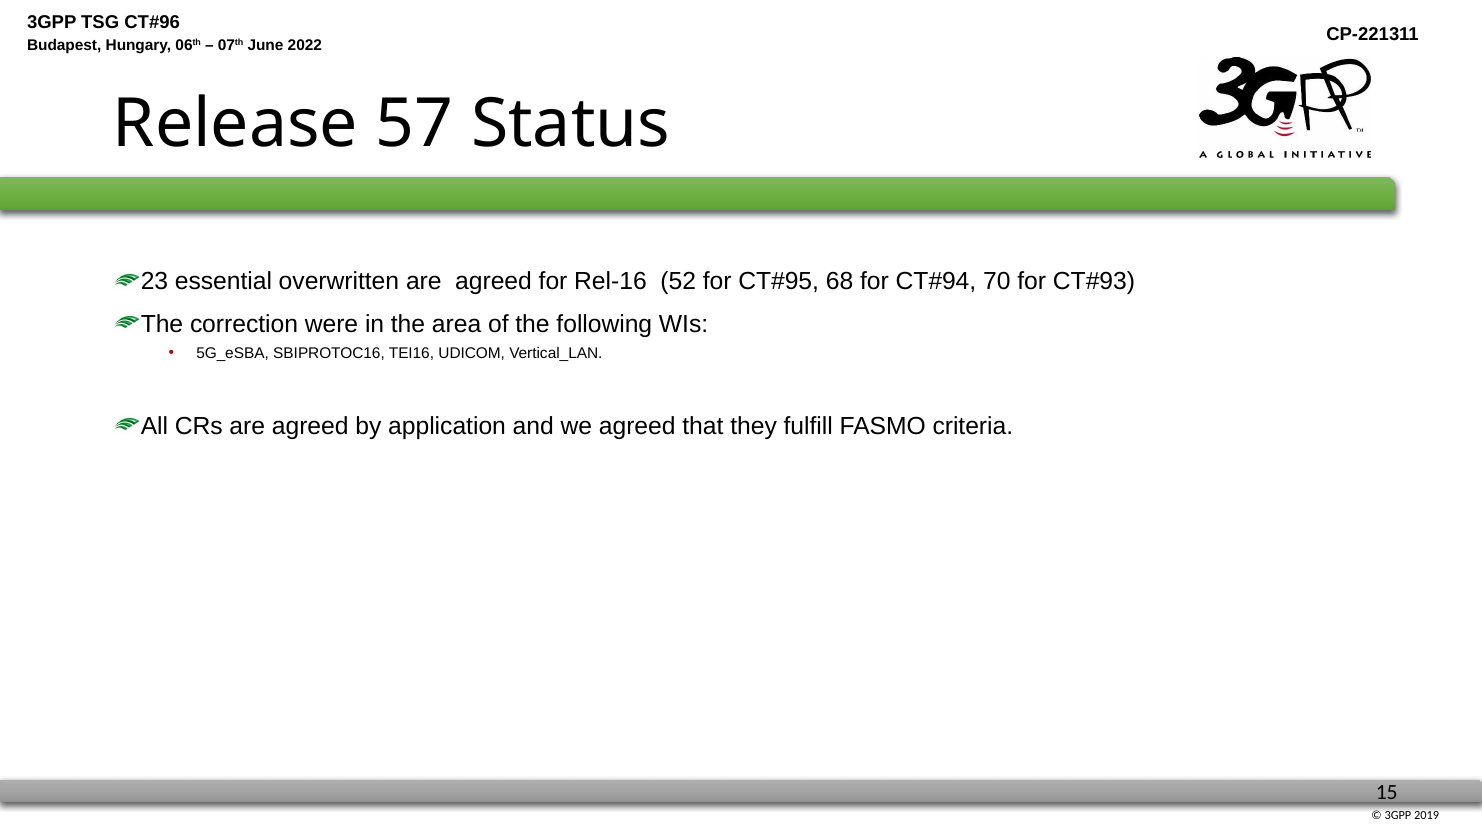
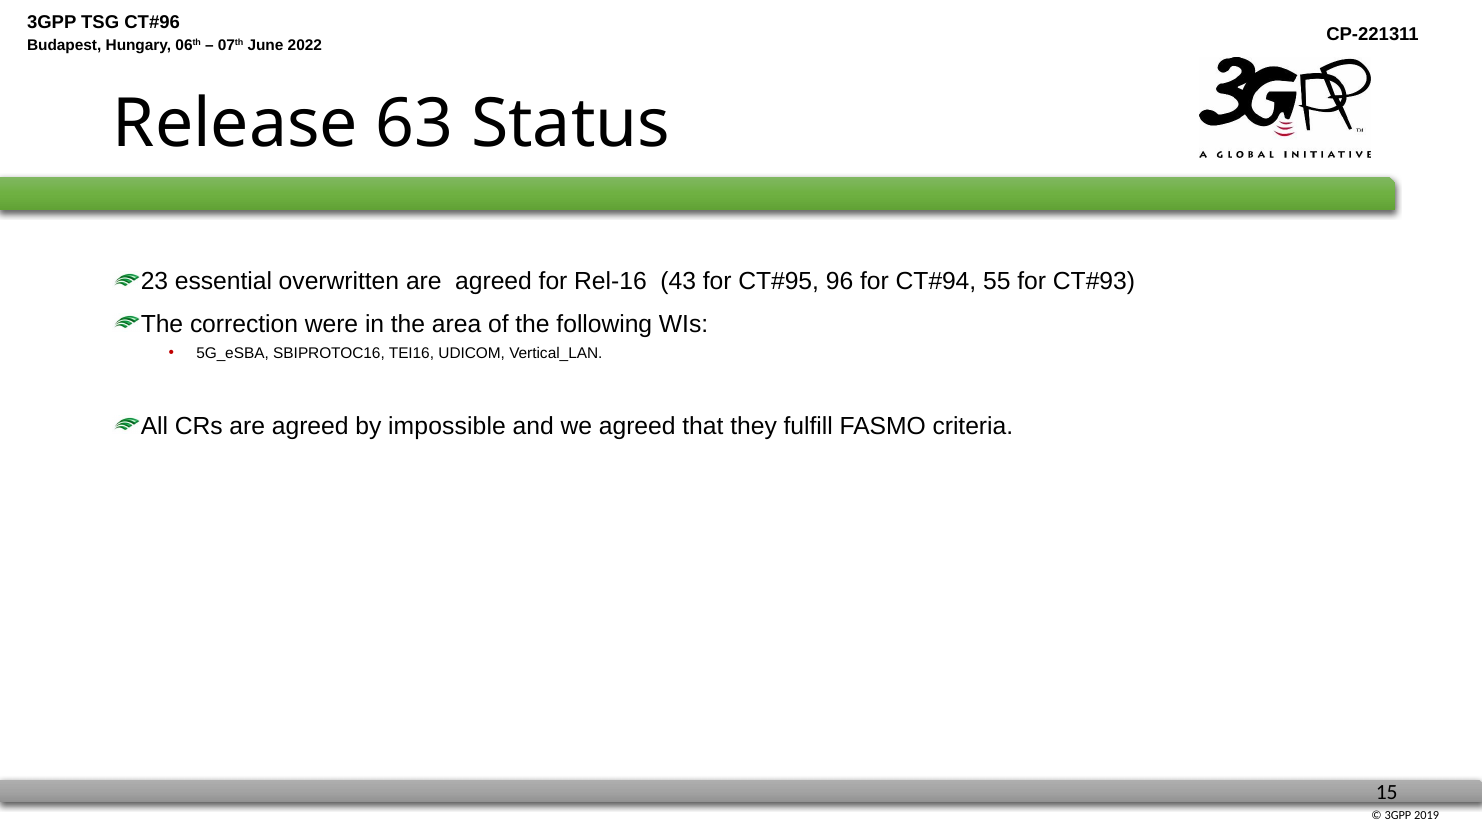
57: 57 -> 63 (415, 124)
52: 52 -> 43 (678, 282)
68: 68 -> 96 (840, 282)
70: 70 -> 55 (997, 282)
application: application -> impossible (447, 426)
